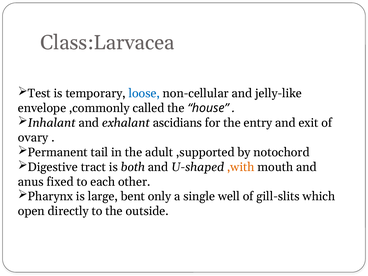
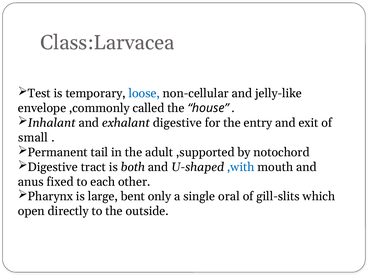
exhalant ascidians: ascidians -> digestive (177, 123)
ovary: ovary -> small (33, 138)
,with colour: orange -> blue (241, 167)
well: well -> oral (229, 196)
